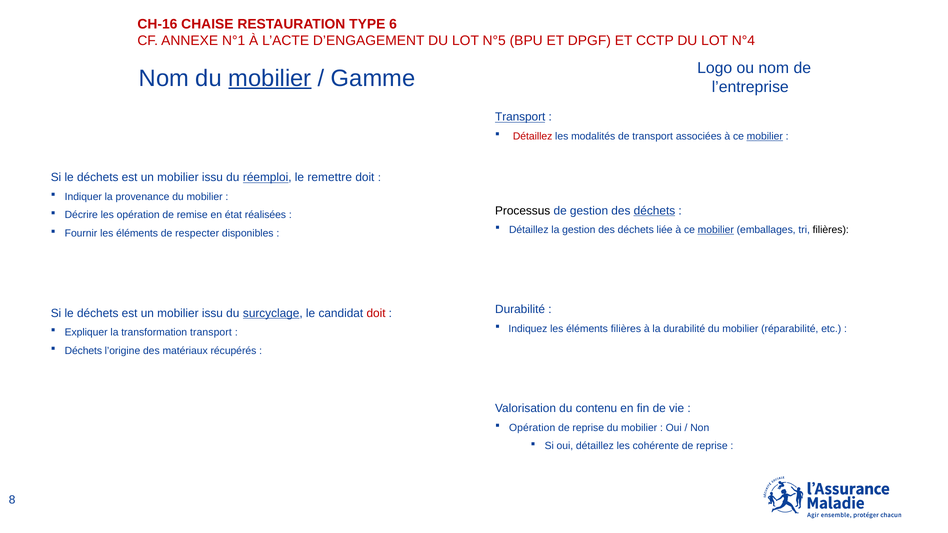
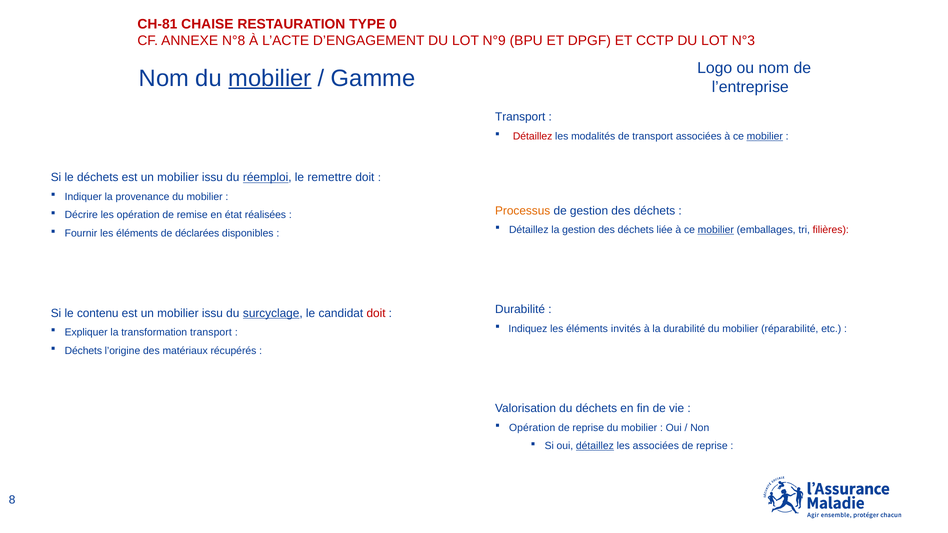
CH-16: CH-16 -> CH-81 (157, 24)
6: 6 -> 0 (393, 24)
N°1: N°1 -> N°8 (234, 41)
N°5: N°5 -> N°9 (494, 41)
N°4: N°4 -> N°3 (743, 41)
Transport underline: present -> none (520, 117)
Processus colour: black -> orange (523, 211)
déchets underline: present -> none (654, 211)
filières colour: black -> red (831, 230)
respecter: respecter -> déclarées (197, 233)
déchets: déchets -> contenu (98, 313)
éléments filières: filières -> invités (626, 329)
du contenu: contenu -> déchets (596, 409)
détaillez underline: none -> present (595, 446)
les cohérente: cohérente -> associées (656, 446)
